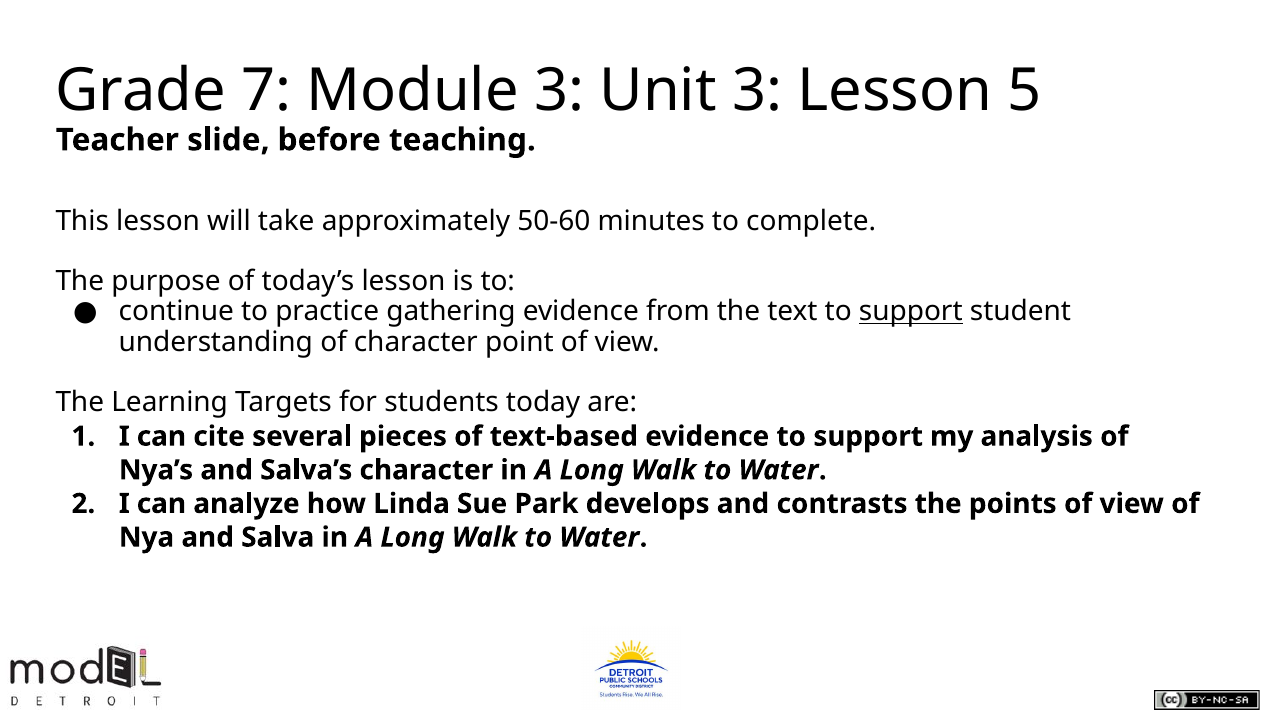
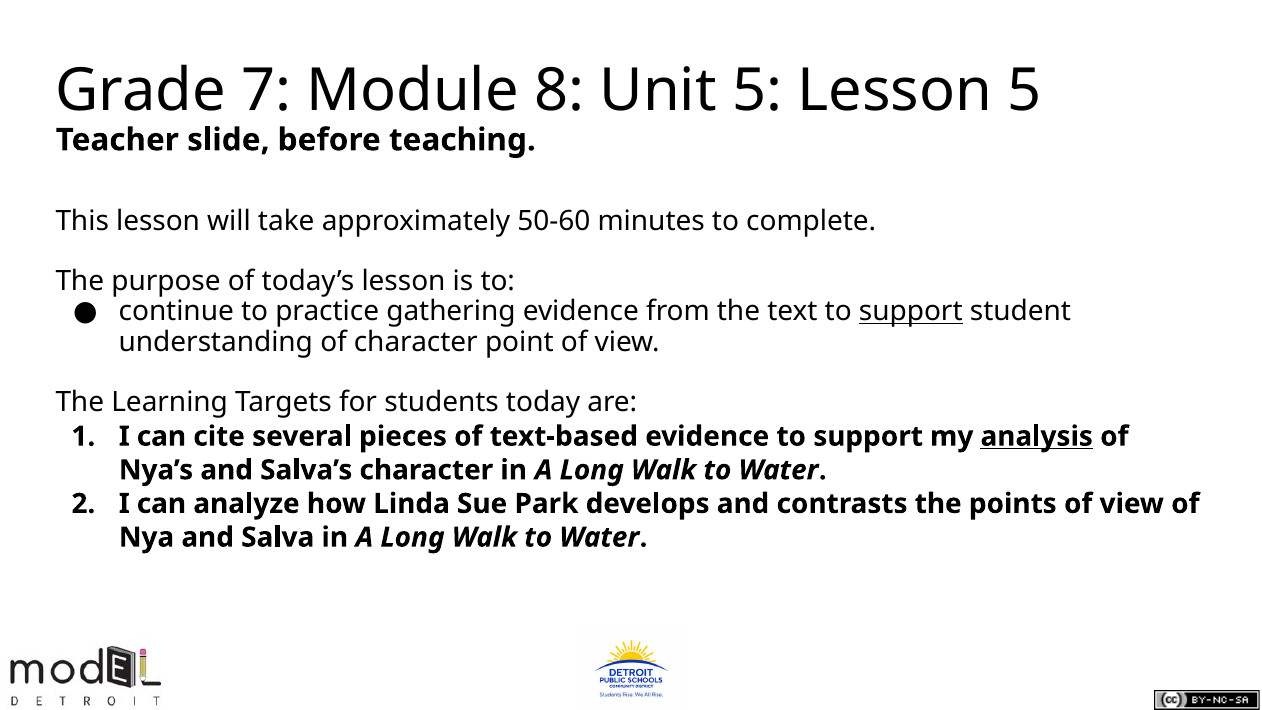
Module 3: 3 -> 8 (559, 91)
Unit 3: 3 -> 5 (757, 91)
analysis underline: none -> present (1037, 436)
